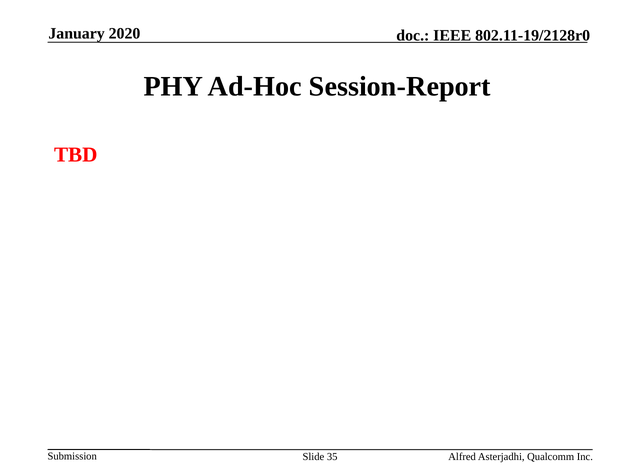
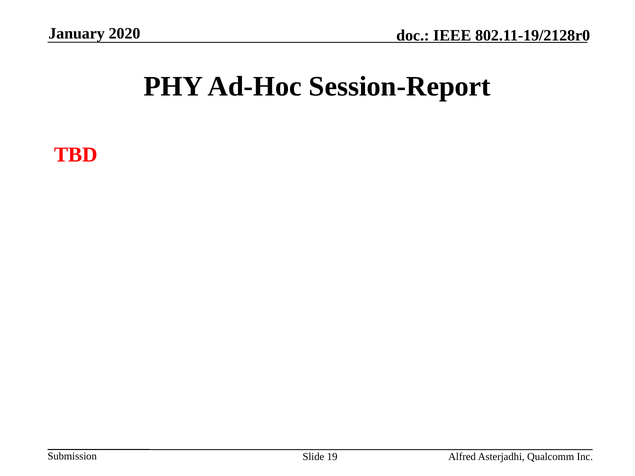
35: 35 -> 19 (332, 457)
